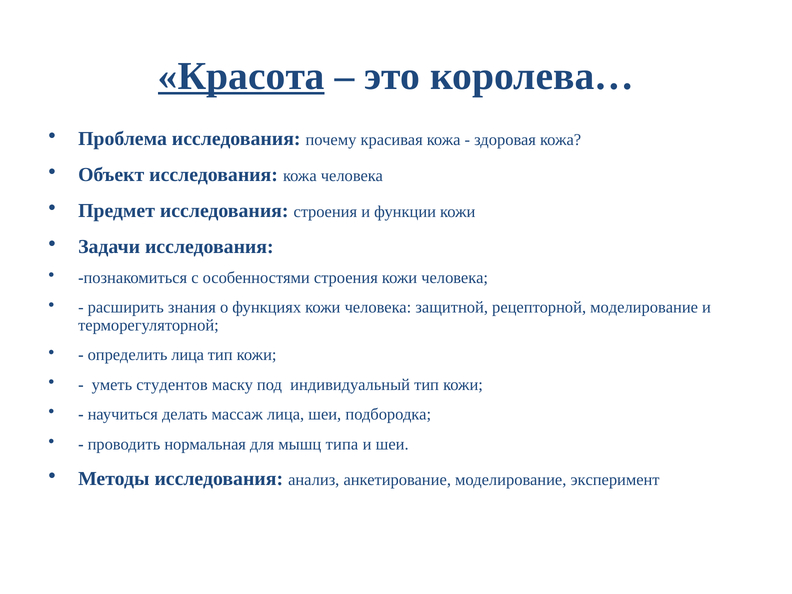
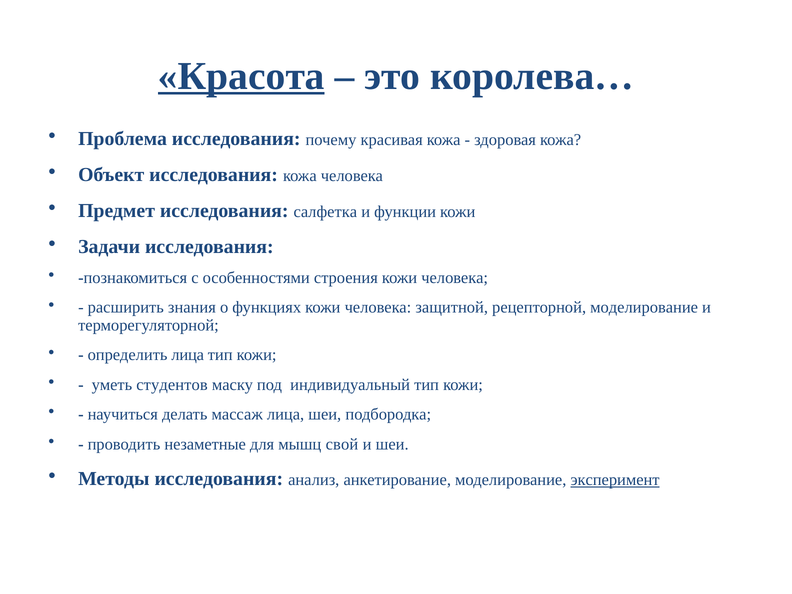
исследования строения: строения -> салфетка (325, 212)
нормальная: нормальная -> незаметные (205, 444)
типа: типа -> свой (342, 444)
эксперимент underline: none -> present (615, 480)
